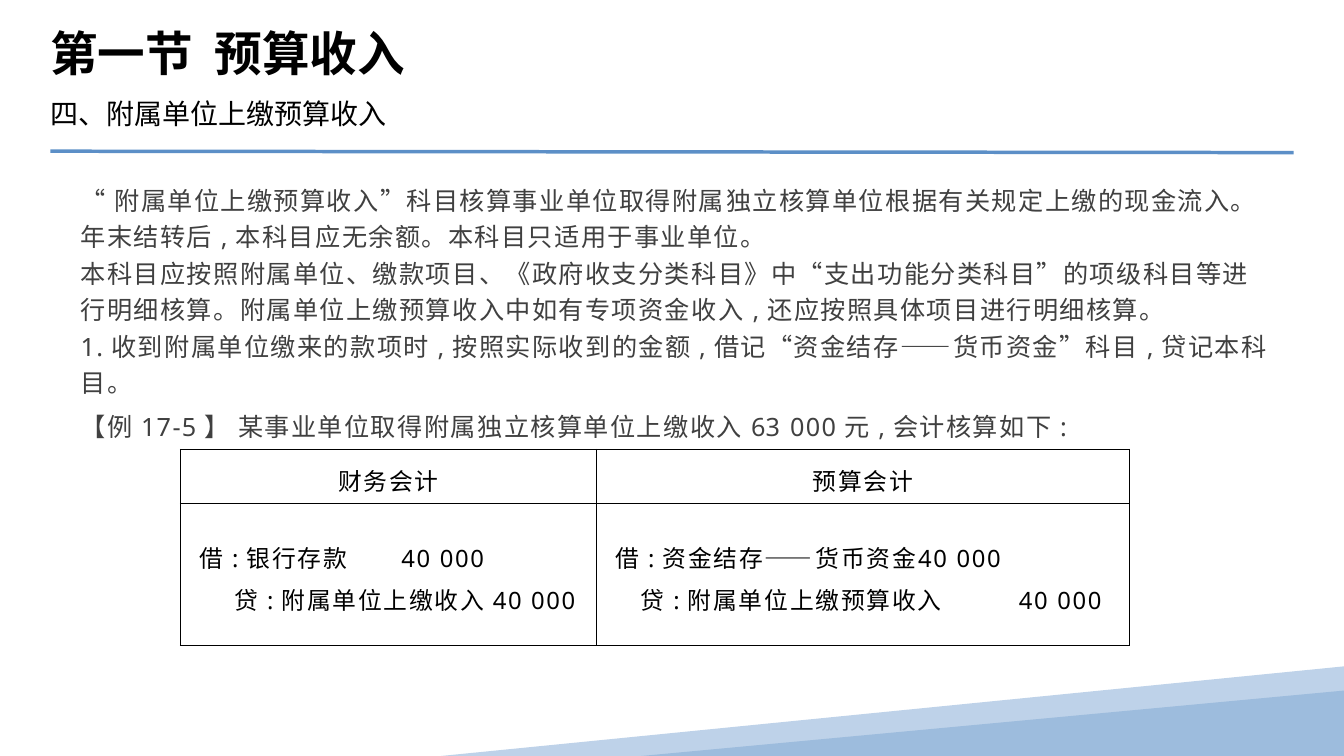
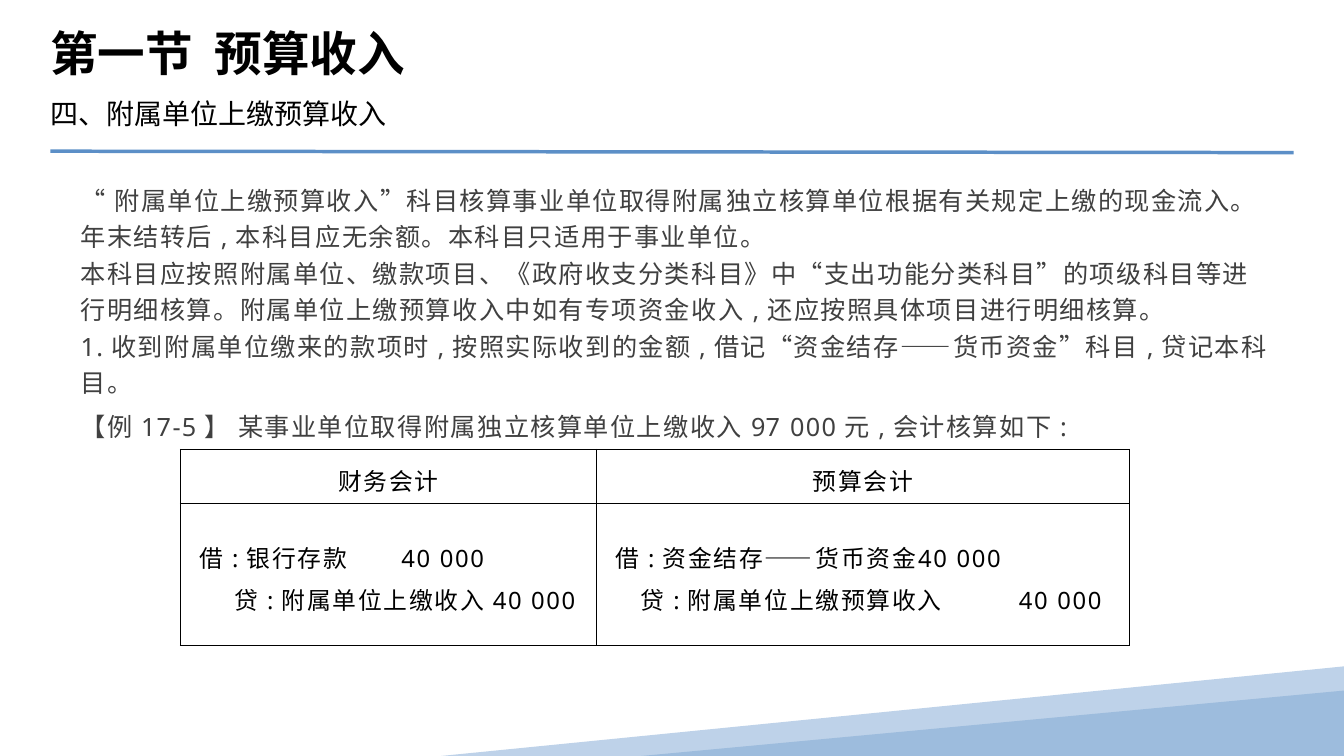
63: 63 -> 97 (766, 428)
